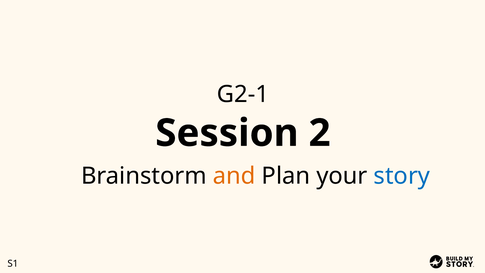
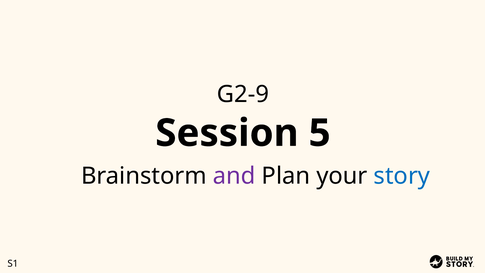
G2-1: G2-1 -> G2-9 (243, 94)
2: 2 -> 5 (320, 133)
and colour: orange -> purple (234, 176)
